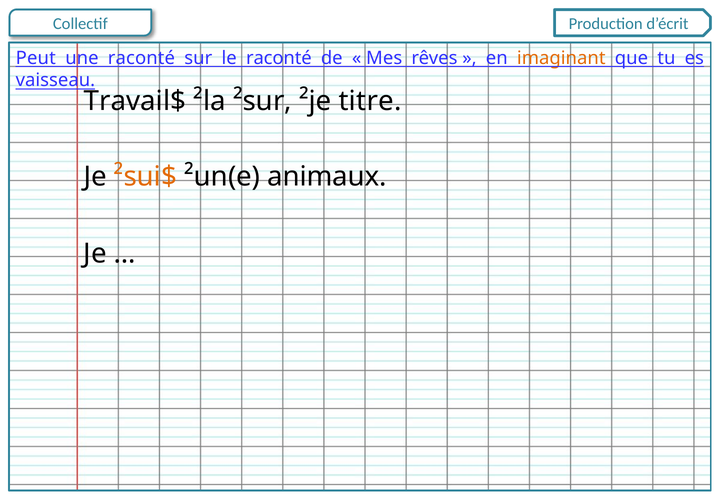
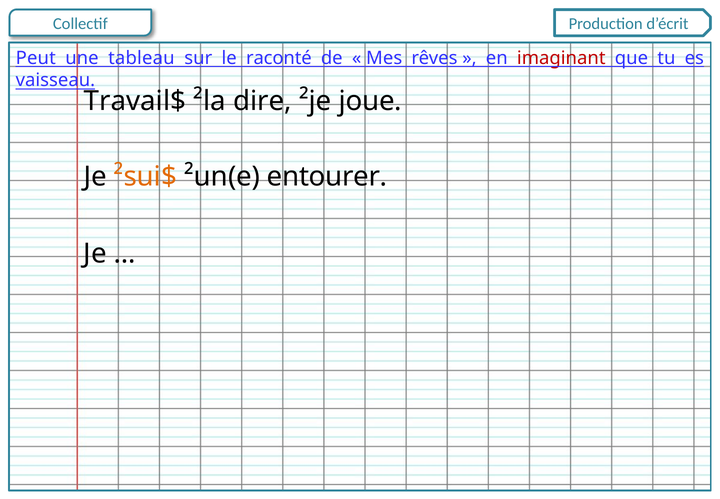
une raconté: raconté -> tableau (141, 58)
imaginant colour: orange -> red (561, 58)
²sur: ²sur -> dire (262, 101)
titre: titre -> joue (370, 101)
animaux: animaux -> entourer (327, 176)
